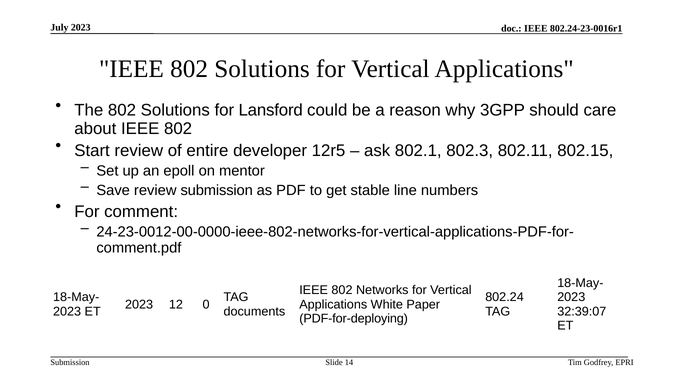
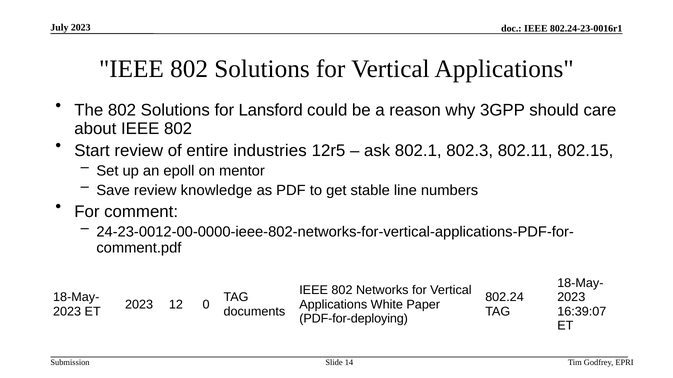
developer: developer -> industries (270, 151)
review submission: submission -> knowledge (217, 191)
32:39:07: 32:39:07 -> 16:39:07 (582, 312)
